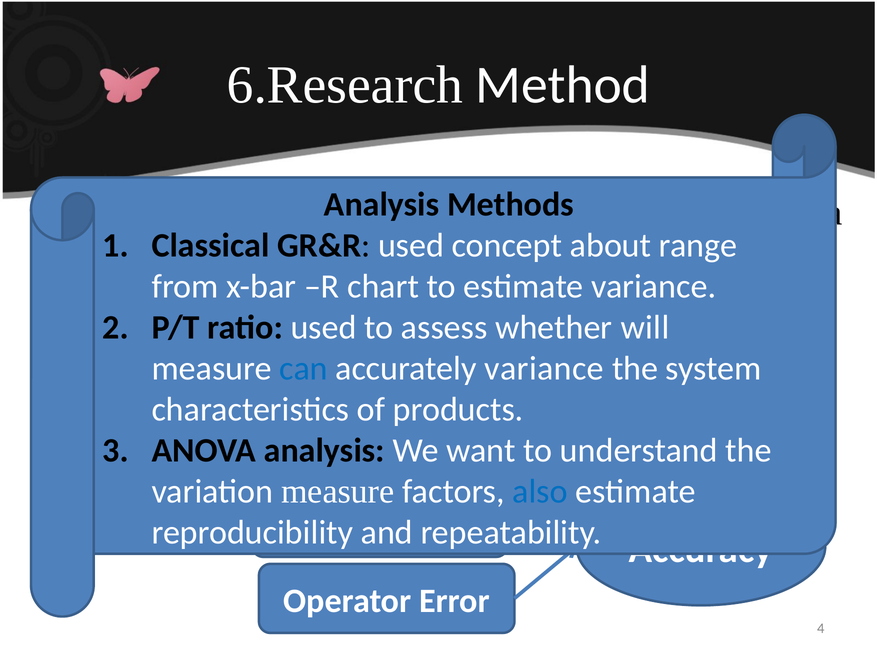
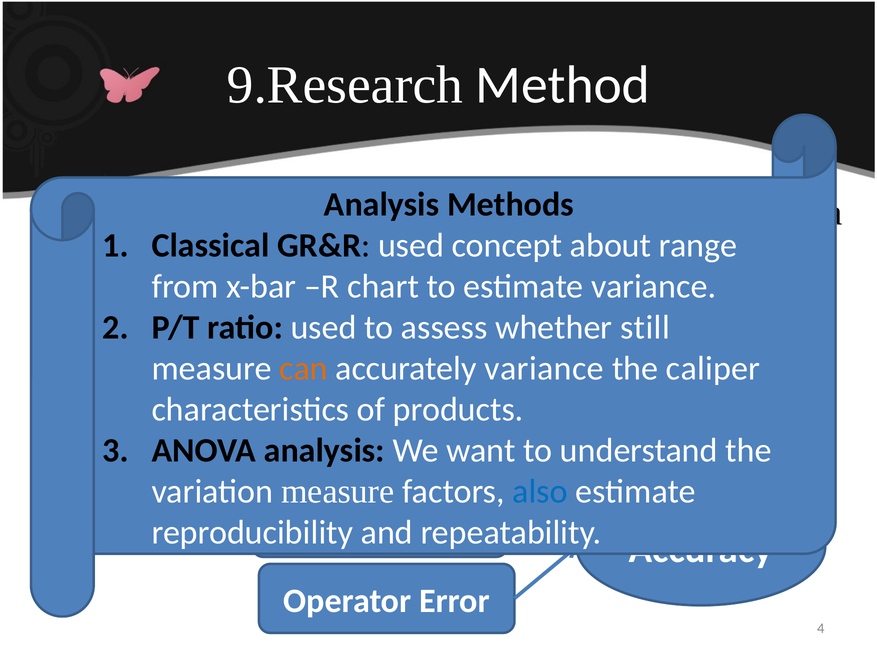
6.Research: 6.Research -> 9.Research (345, 85)
whether will: will -> still (645, 327)
can colour: blue -> orange (304, 368)
the system: system -> caliper (713, 368)
